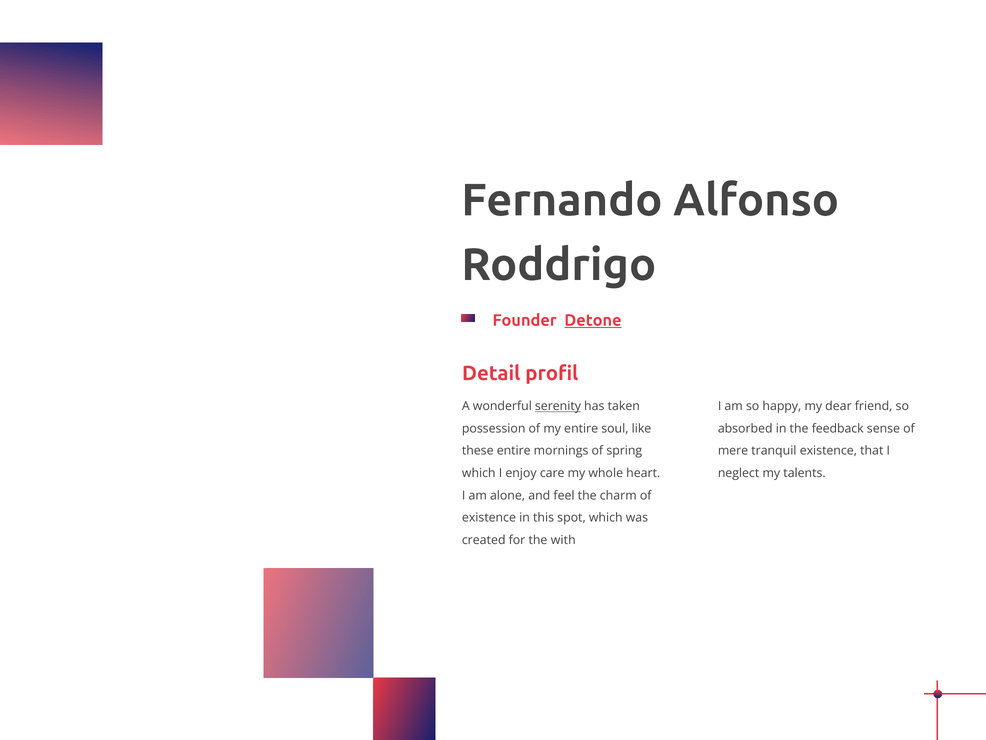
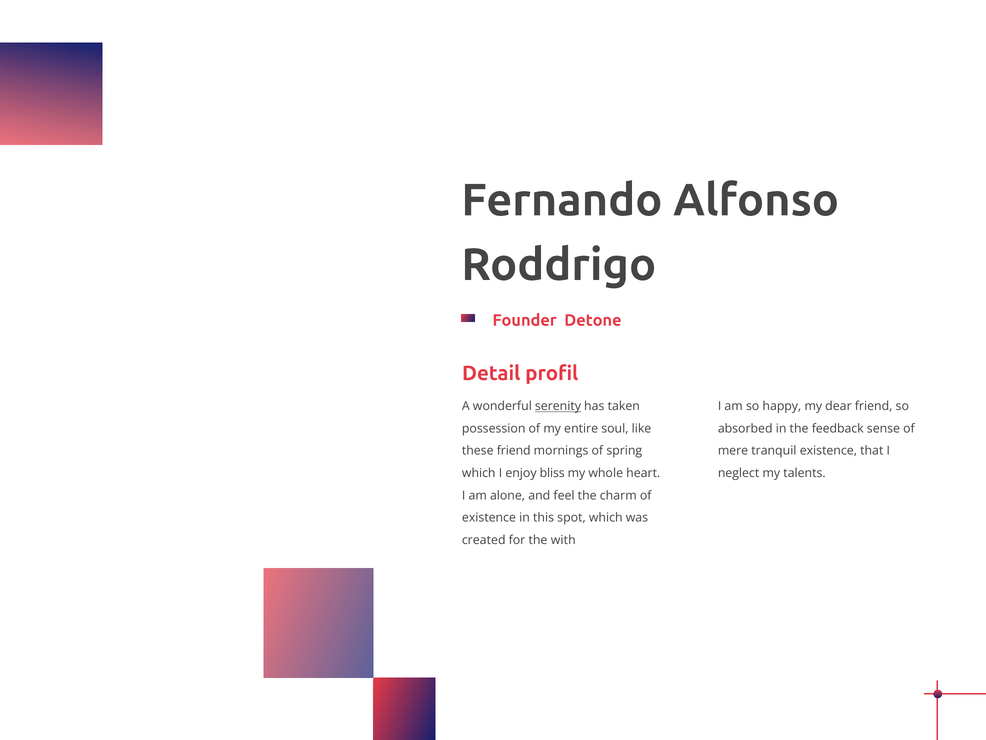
Detone underline: present -> none (593, 320)
these entire: entire -> friend (514, 451)
care: care -> bliss (552, 473)
